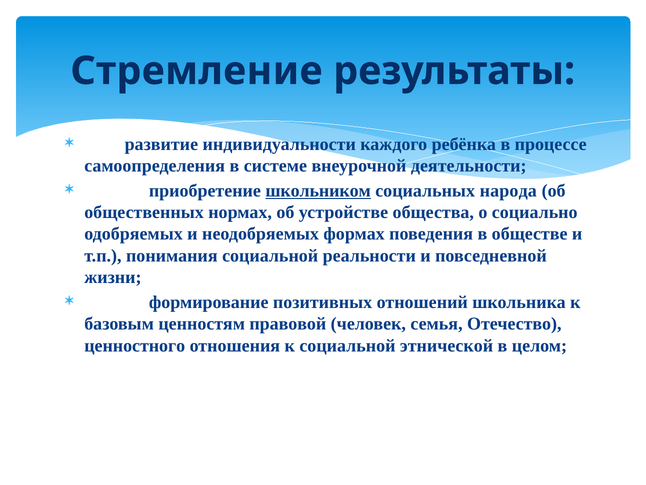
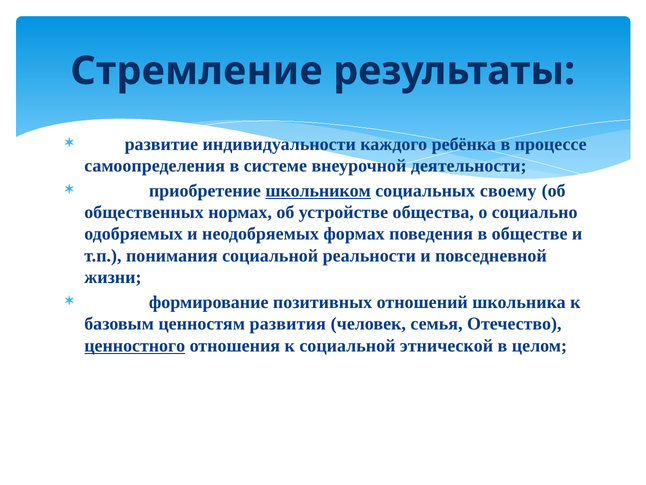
народа: народа -> своему (508, 191)
правовой: правовой -> развития (288, 324)
ценностного underline: none -> present (135, 345)
